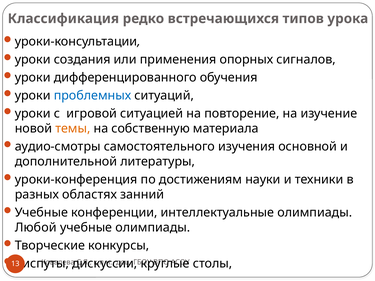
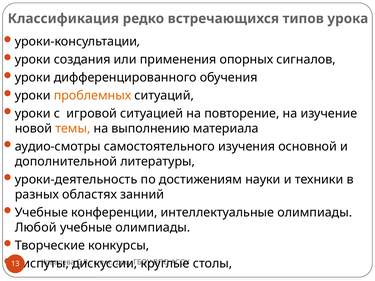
проблемных colour: blue -> orange (92, 96)
собственную: собственную -> выполнению (151, 129)
уроки-конференция: уроки-конференция -> уроки-деятельность (76, 180)
